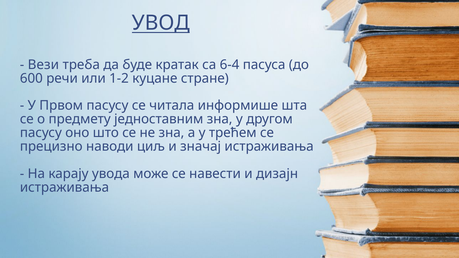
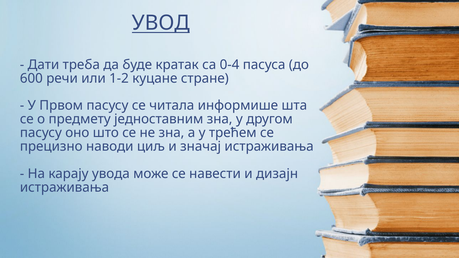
Вези: Вези -> Дати (43, 65)
6-4: 6-4 -> 0-4 (230, 65)
